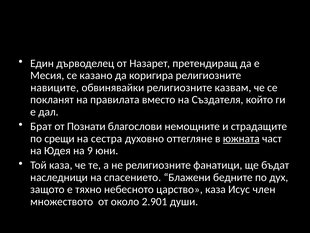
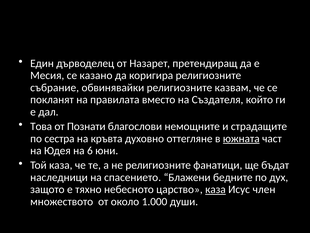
навиците: навиците -> събрание (55, 87)
Брат: Брат -> Това (41, 126)
срещи: срещи -> сестра (59, 138)
сестра: сестра -> кръвта (107, 138)
9: 9 -> 6 (90, 150)
каза underline: none -> present (215, 189)
2.901: 2.901 -> 1.000 (155, 201)
